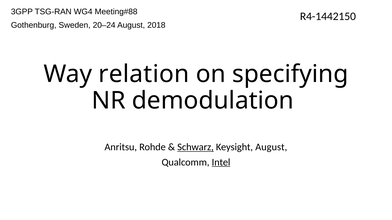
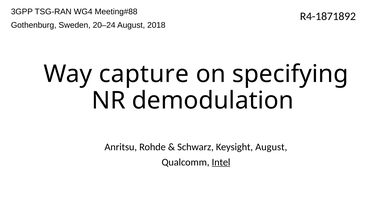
R4-1442150: R4-1442150 -> R4-1871892 (328, 16)
relation: relation -> capture (144, 74)
Schwarz underline: present -> none (196, 147)
